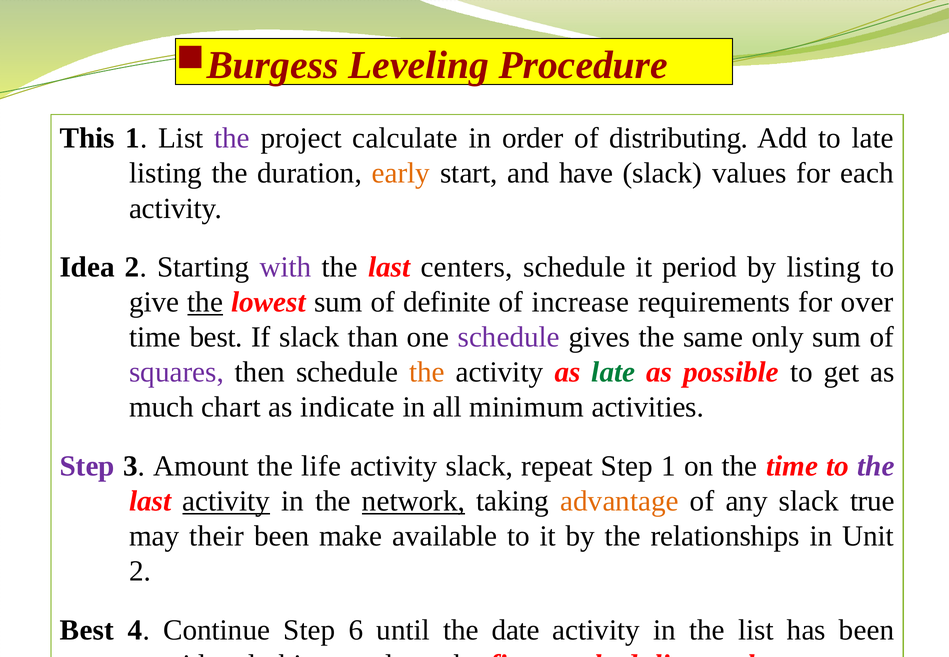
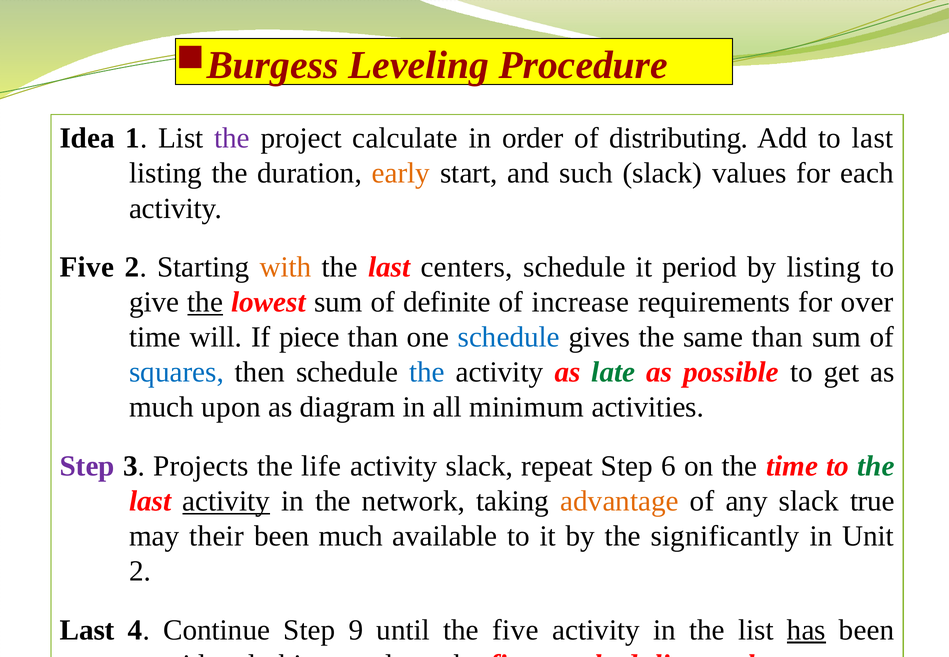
This: This -> Idea (87, 138)
to late: late -> last (873, 138)
have: have -> such (586, 173)
Idea: Idea -> Five (87, 267)
with colour: purple -> orange (286, 267)
time best: best -> will (216, 337)
If slack: slack -> piece (309, 337)
schedule colour: purple -> blue (509, 337)
same only: only -> than (778, 337)
squares colour: purple -> blue (176, 372)
the colour: orange -> blue (427, 372)
chart: chart -> upon (231, 407)
indicate: indicate -> diagram (348, 407)
Amount: Amount -> Projects (201, 466)
Step 1: 1 -> 6 (668, 466)
the colour: purple -> green (876, 466)
network underline: present -> none (413, 501)
been make: make -> much (351, 536)
relationships: relationships -> significantly (725, 536)
Best: Best -> Last (87, 630)
6: 6 -> 9 (356, 630)
the date: date -> five (515, 630)
has underline: none -> present (806, 630)
